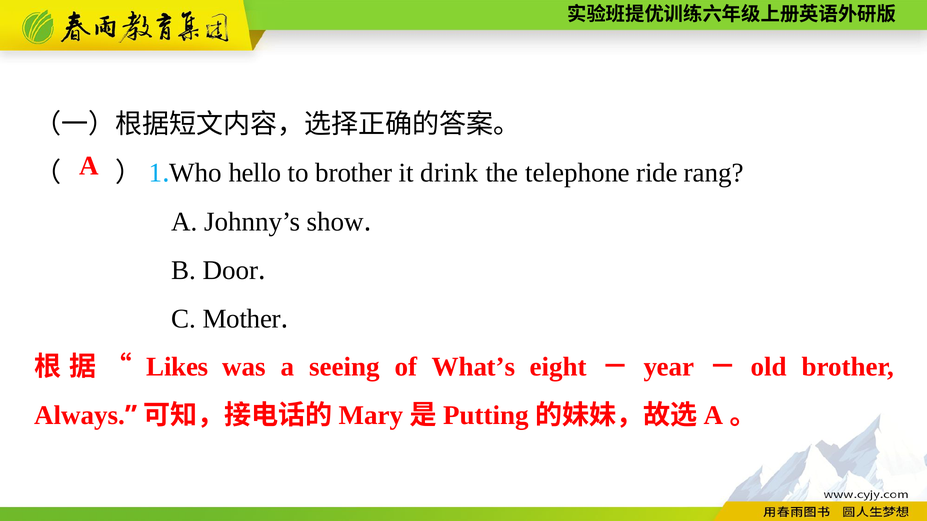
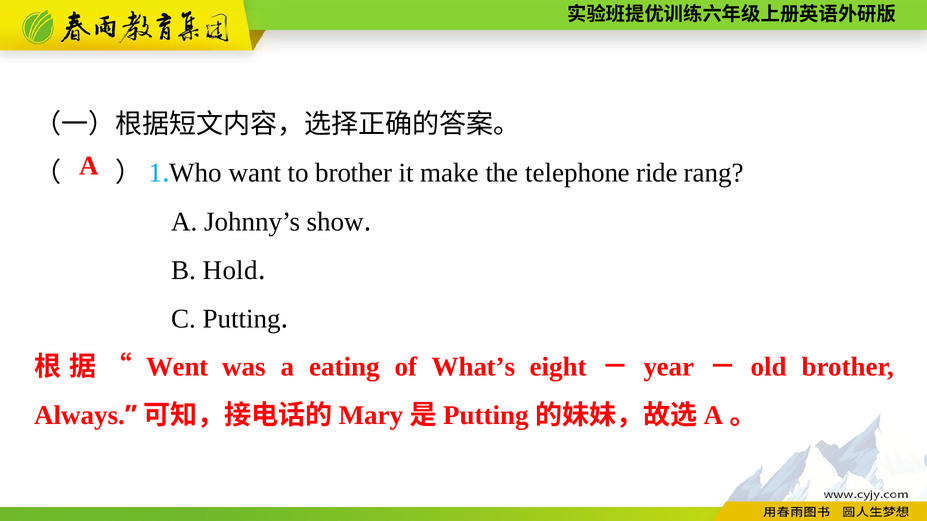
hello: hello -> want (255, 173)
drink: drink -> make (450, 173)
Door: Door -> Hold (230, 271)
C Mother: Mother -> Putting (242, 319)
Likes: Likes -> Went (177, 367)
seeing: seeing -> eating (344, 367)
